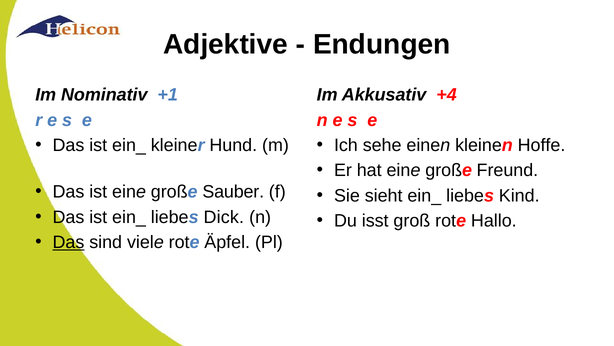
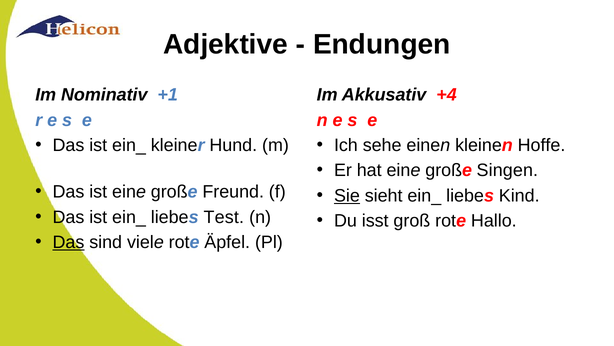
Freund: Freund -> Singen (507, 170)
Sauber: Sauber -> Freund (233, 192)
Sie underline: none -> present (347, 195)
Dick: Dick -> Test (224, 217)
